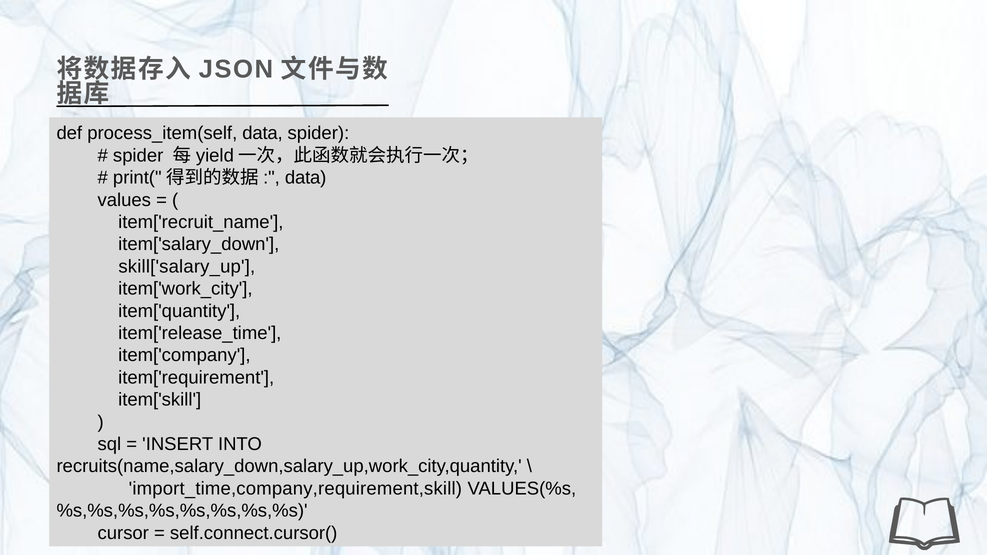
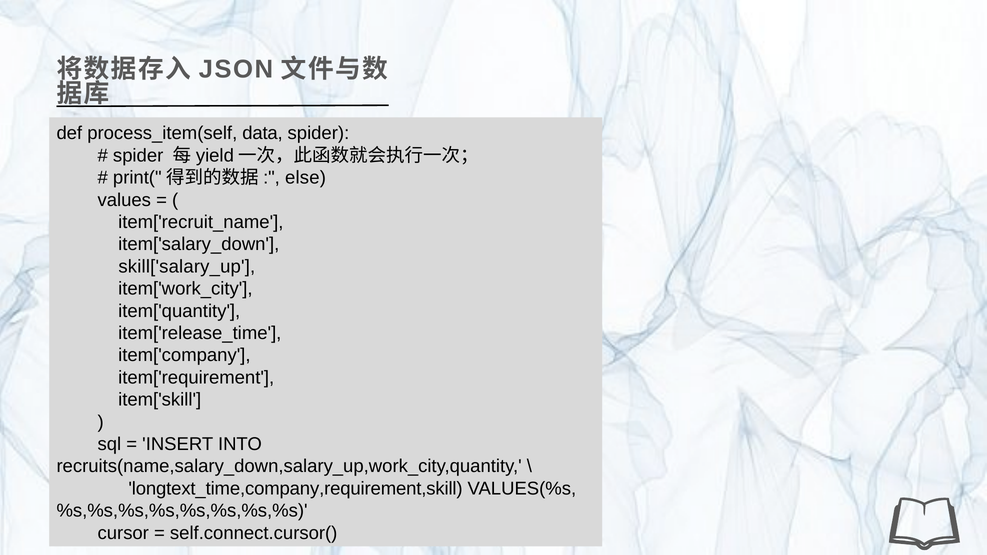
data: data -> else (305, 178)
import_time,company,requirement,skill: import_time,company,requirement,skill -> longtext_time,company,requirement,skill (296, 489)
